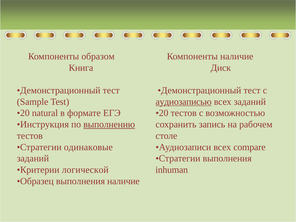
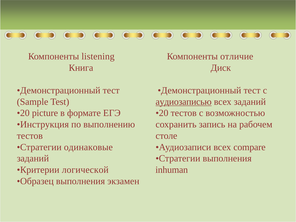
образом: образом -> listening (98, 56)
Компоненты наличие: наличие -> отличие (237, 56)
natural: natural -> picture (45, 113)
выполнению underline: present -> none (109, 124)
выполнения наличие: наличие -> экзамен (123, 181)
